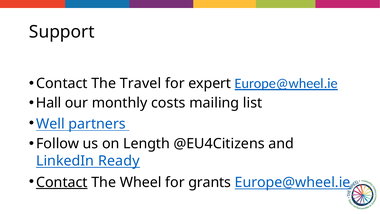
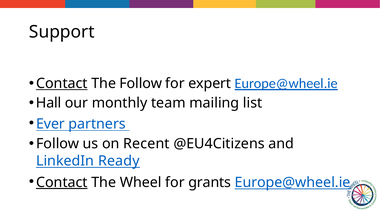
Contact underline: none -> present (62, 83)
The Travel: Travel -> Follow (141, 83)
costs: costs -> team (168, 103)
Well: Well -> Ever (50, 124)
Length: Length -> Recent (146, 144)
